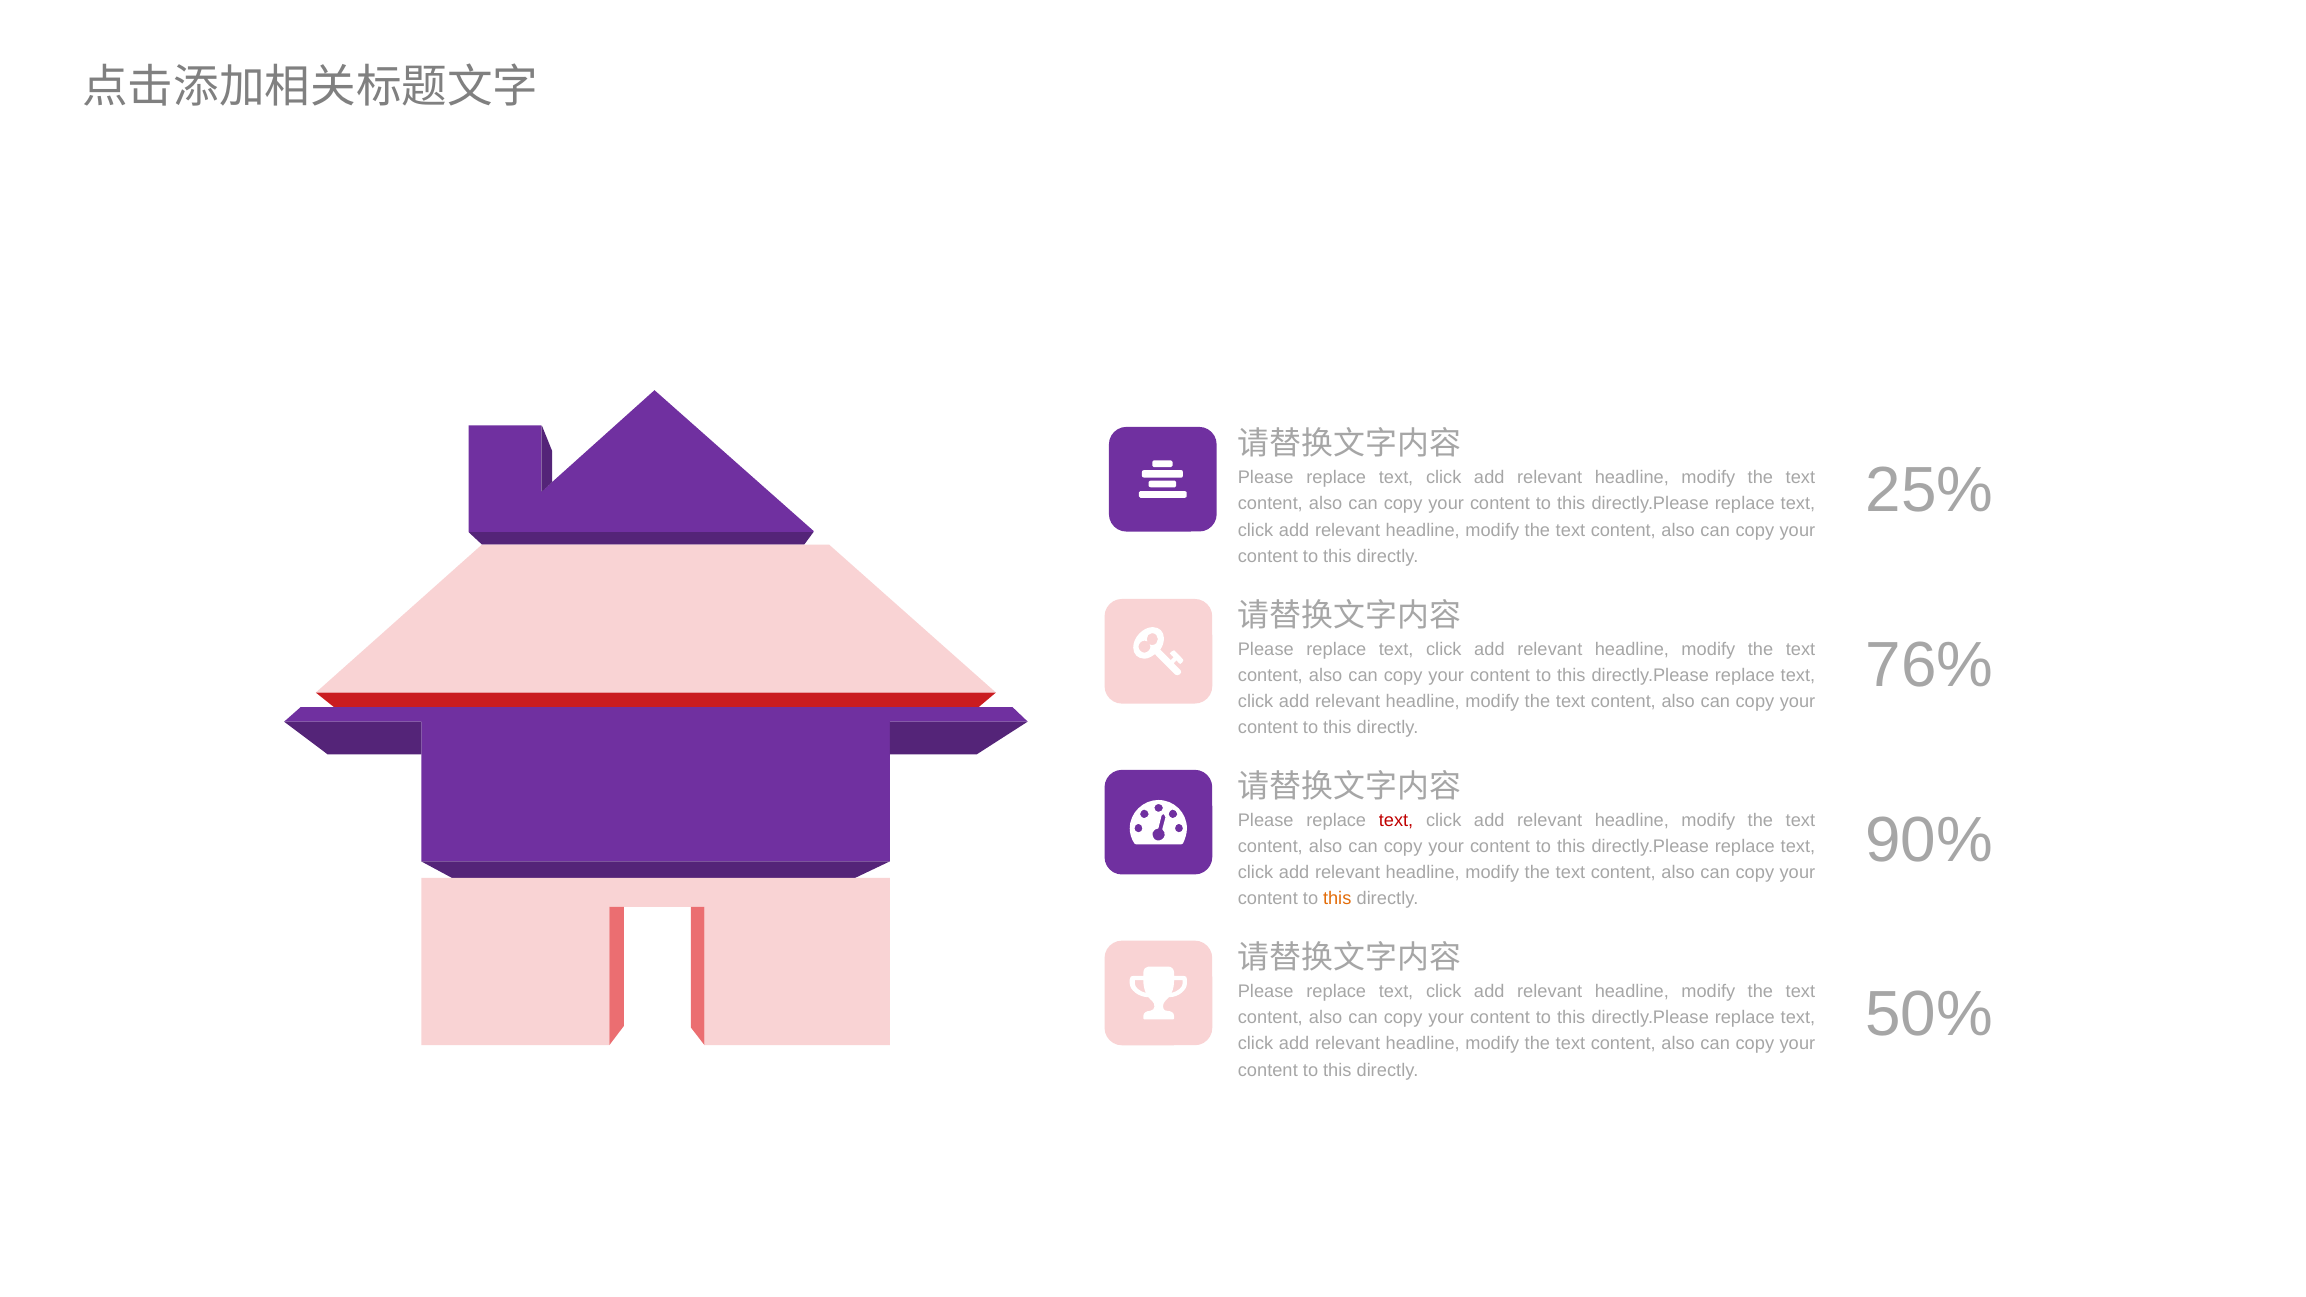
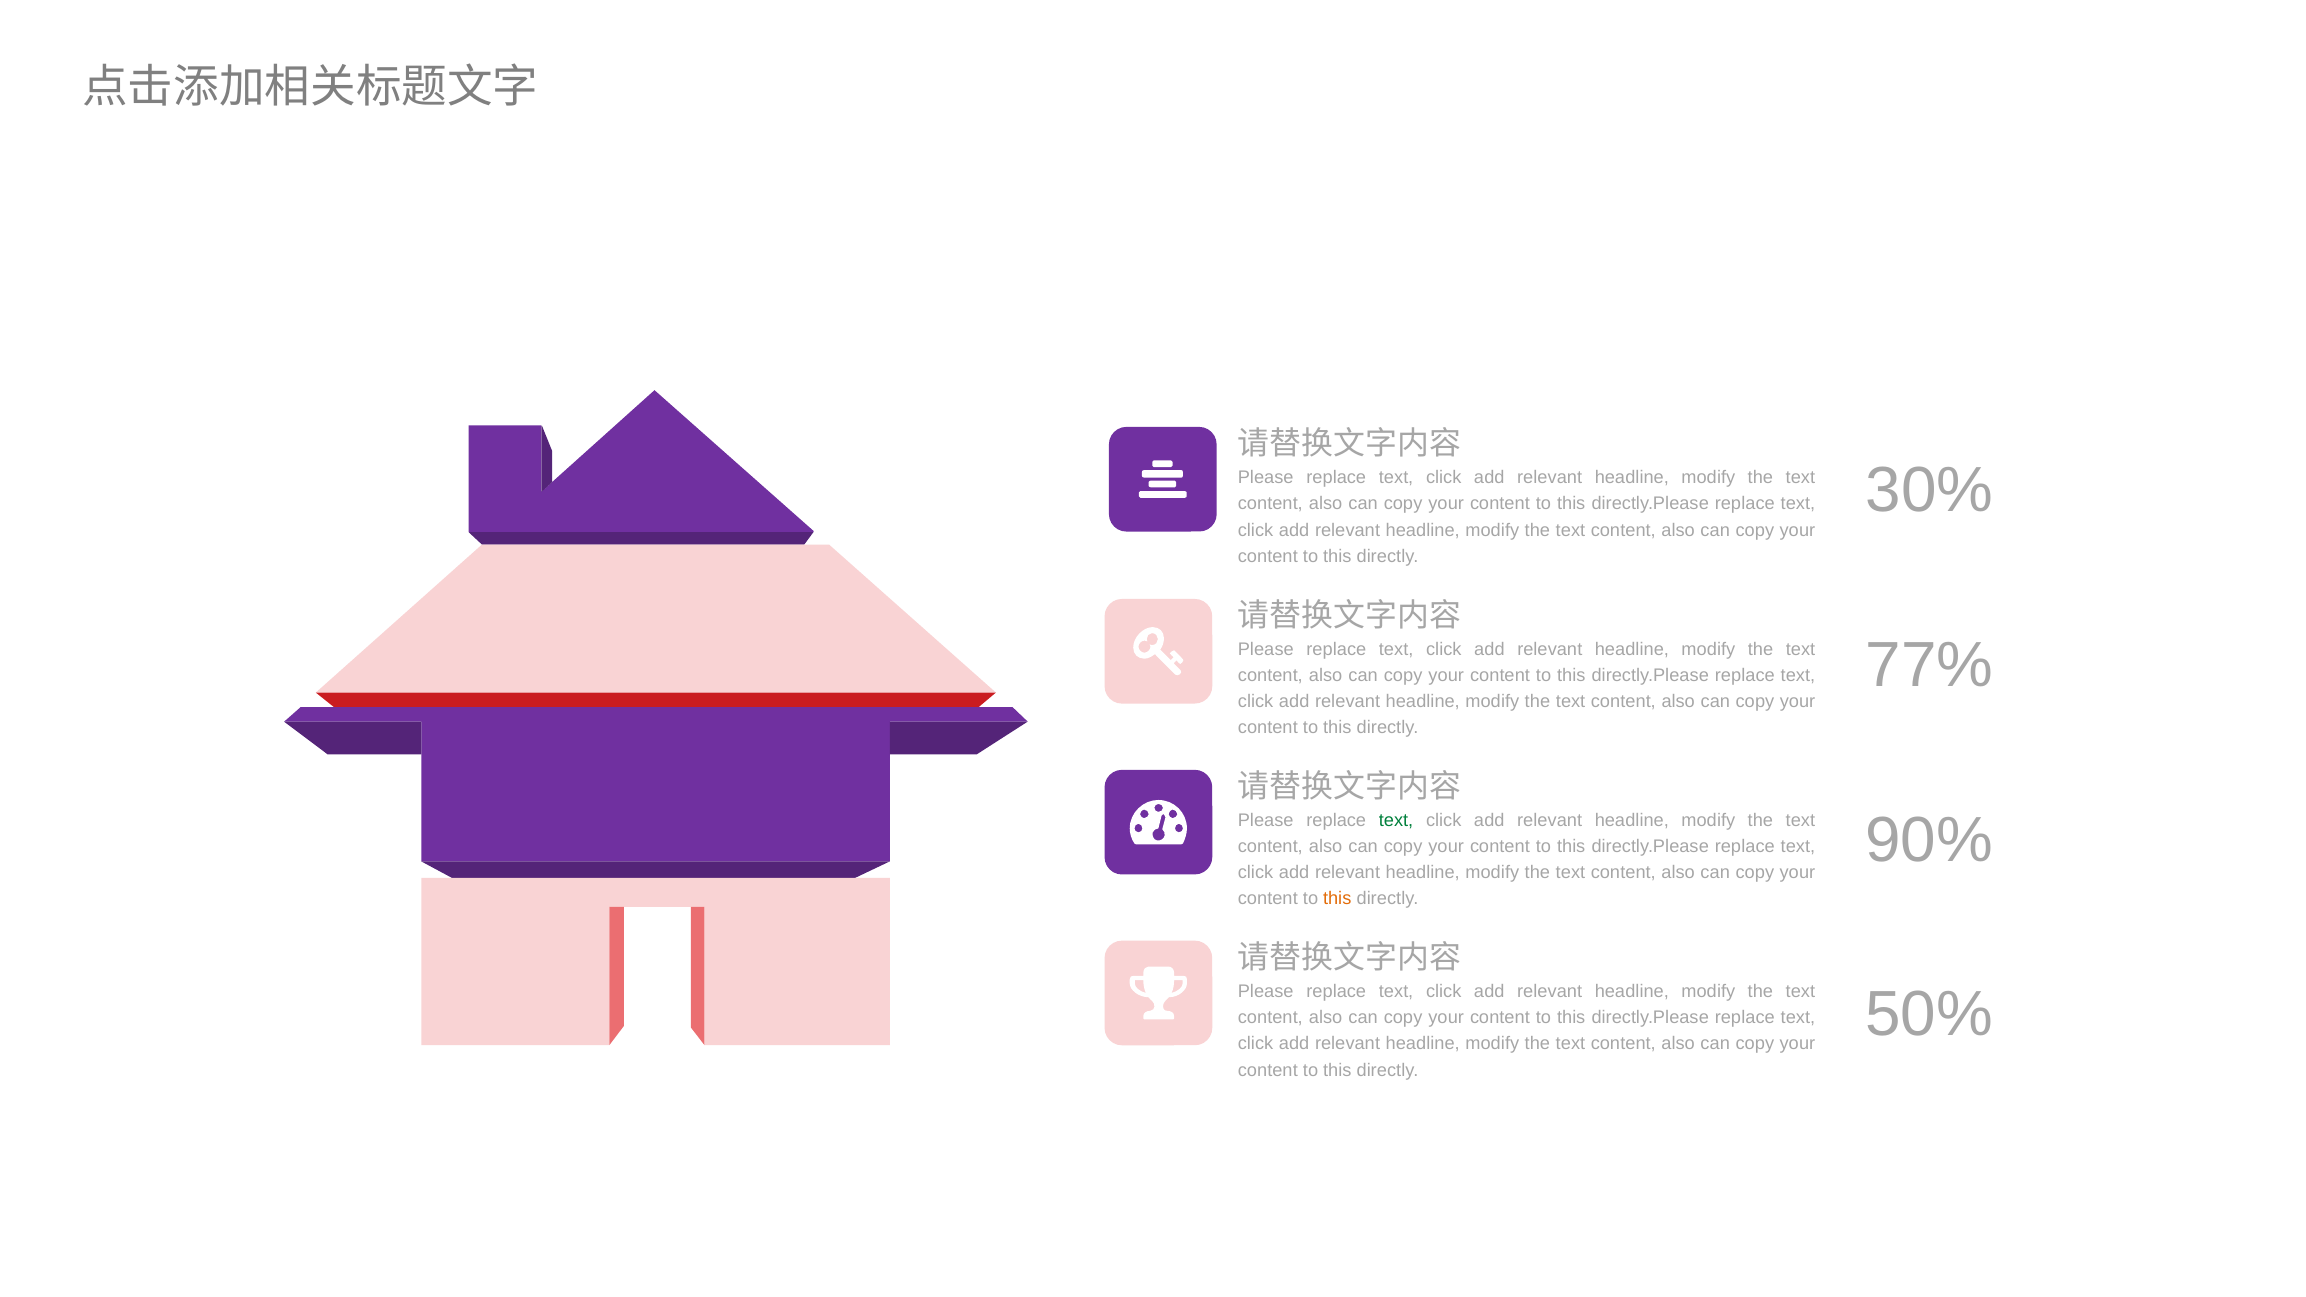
25%: 25% -> 30% (1929, 490)
76%: 76% -> 77% (1929, 666)
text colour: red -> green (1396, 820)
